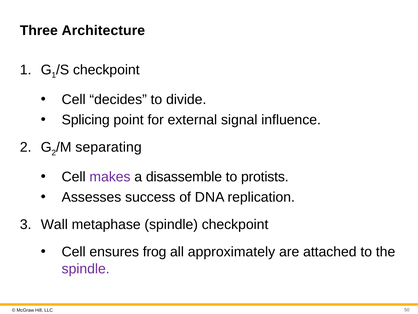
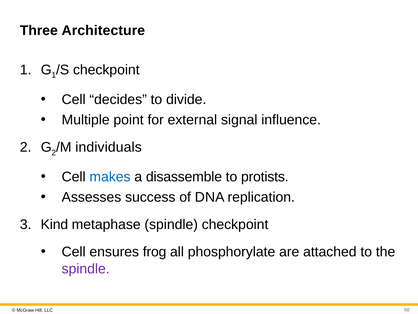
Splicing: Splicing -> Multiple (86, 120)
separating: separating -> individuals (109, 147)
makes colour: purple -> blue (110, 177)
Wall: Wall -> Kind (54, 224)
approximately: approximately -> phosphorylate (232, 252)
